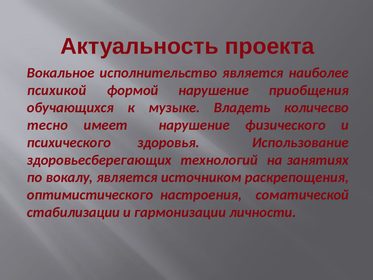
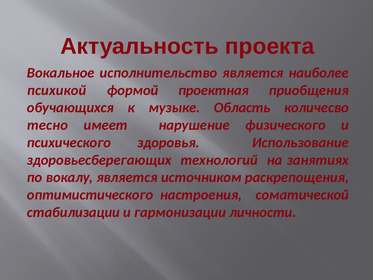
формой нарушение: нарушение -> проектная (214, 90)
Владеть: Владеть -> Область (242, 108)
